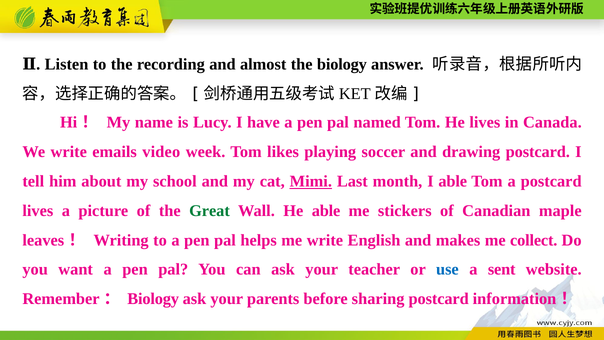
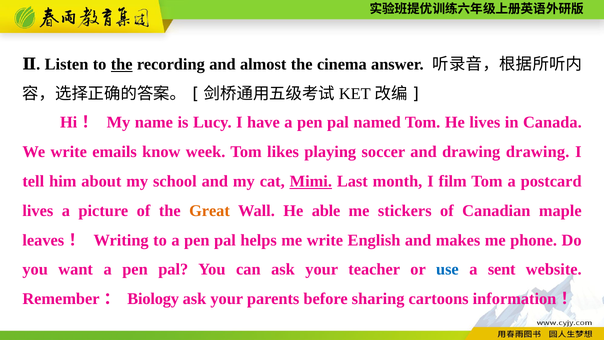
the underline: none -> present (122, 64)
the biology: biology -> cinema (342, 64)
video: video -> know (161, 152)
drawing postcard: postcard -> drawing (538, 152)
I able: able -> film (453, 181)
Great colour: green -> orange (210, 211)
collect: collect -> phone (534, 240)
sharing postcard: postcard -> cartoons (439, 299)
